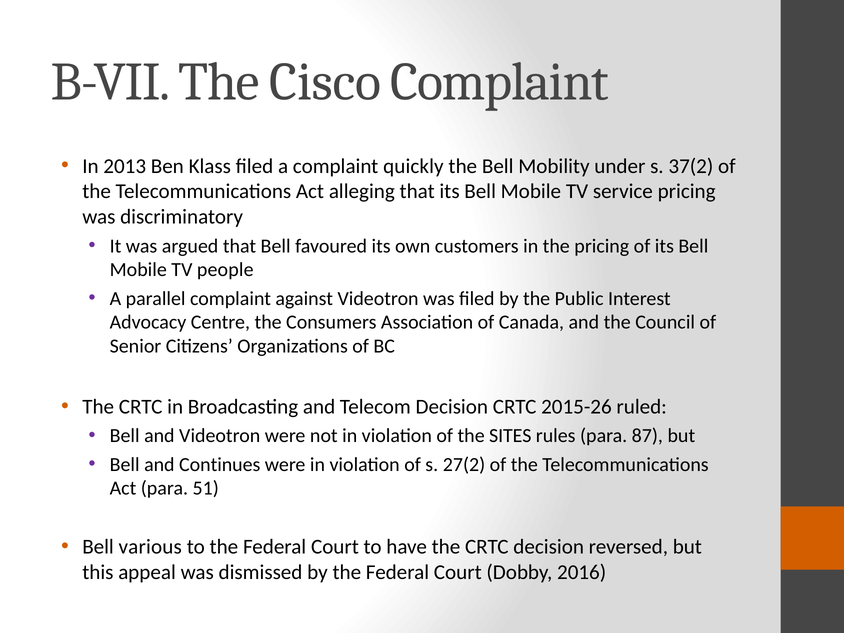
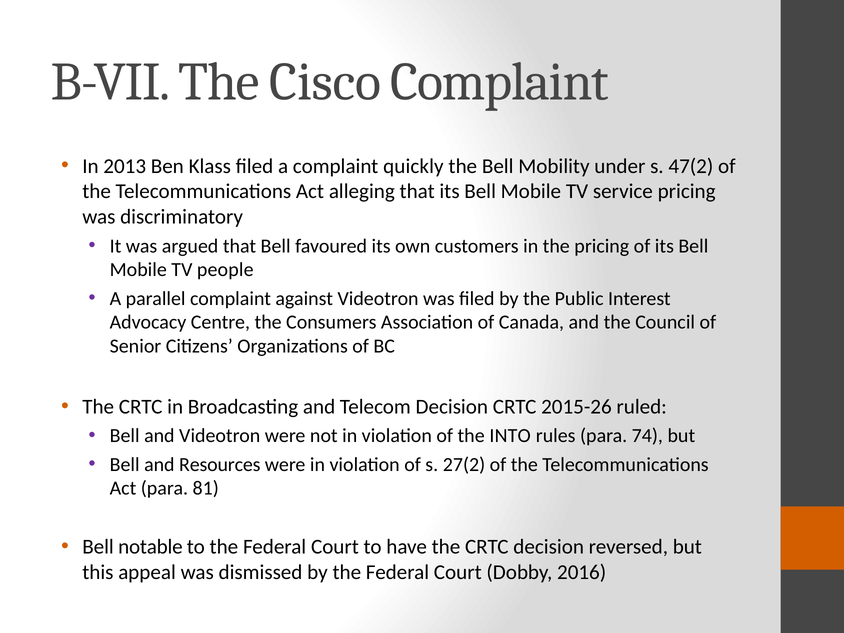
37(2: 37(2 -> 47(2 (691, 166)
SITES: SITES -> INTO (510, 436)
87: 87 -> 74 (647, 436)
Continues: Continues -> Resources (220, 464)
51: 51 -> 81 (206, 488)
various: various -> notable (150, 547)
